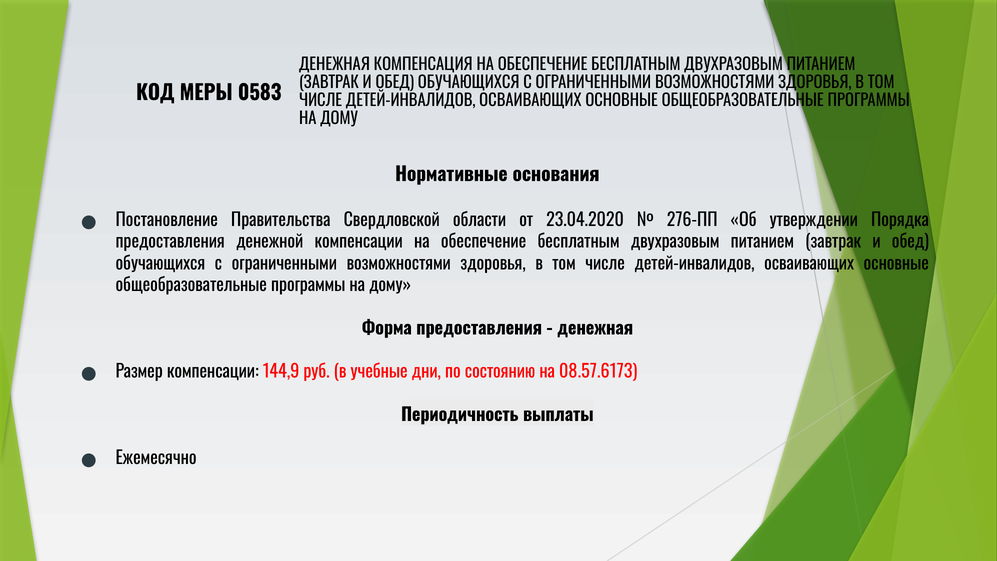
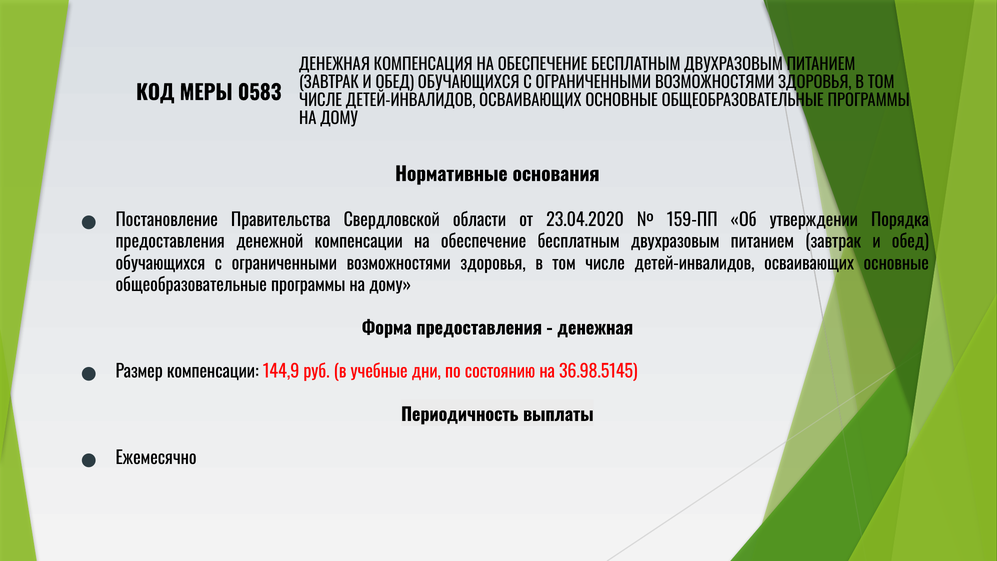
276-ПП: 276-ПП -> 159-ПП (692, 220)
08.57.6173: 08.57.6173 -> 36.98.5145 (598, 372)
